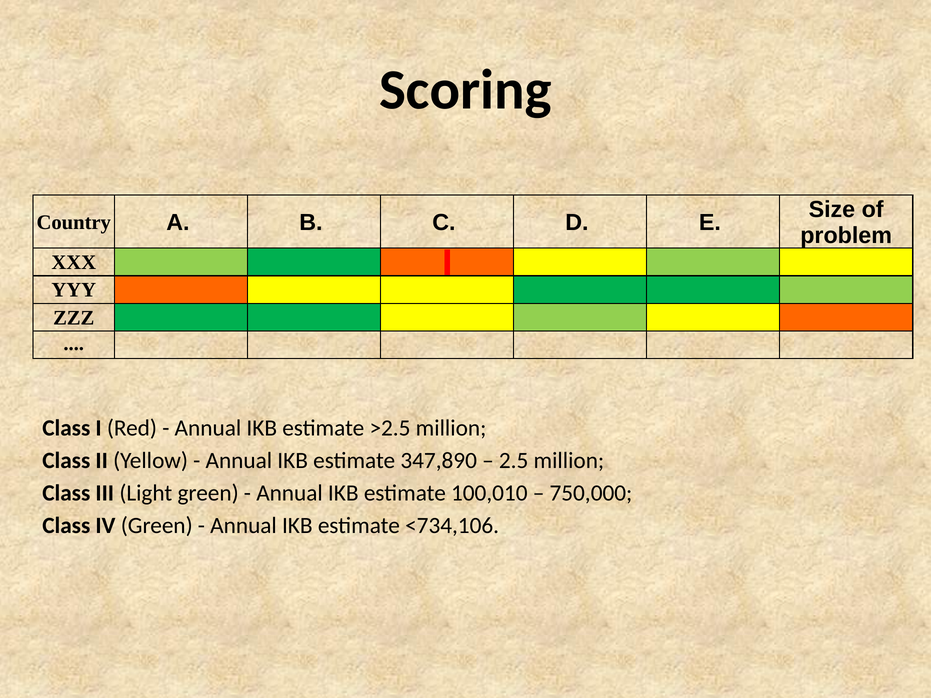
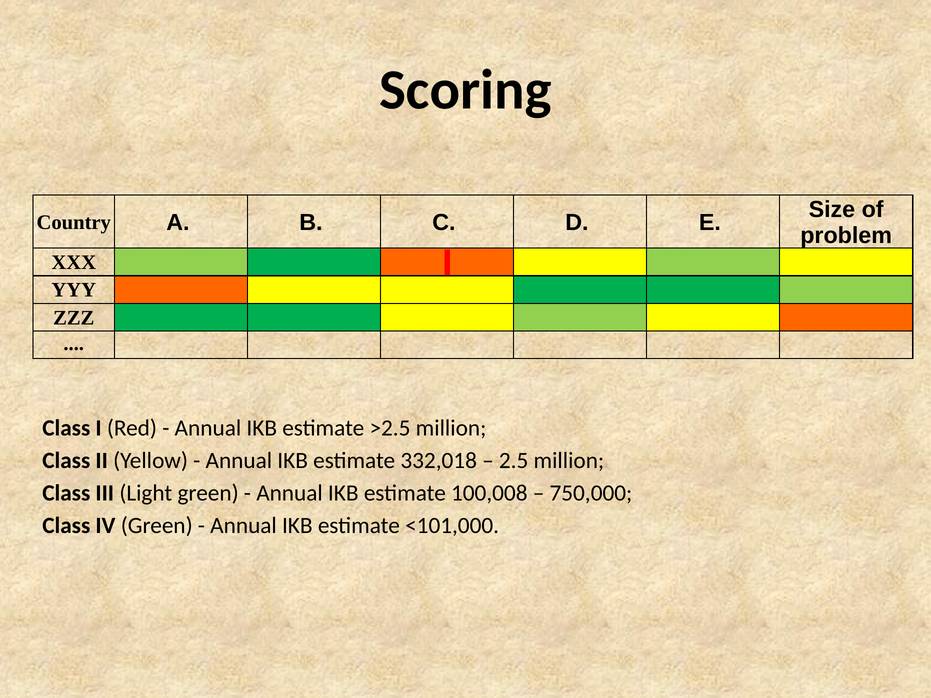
347,890: 347,890 -> 332,018 (439, 461)
100,010: 100,010 -> 100,008 (489, 493)
<734,106: <734,106 -> <101,000 (452, 526)
